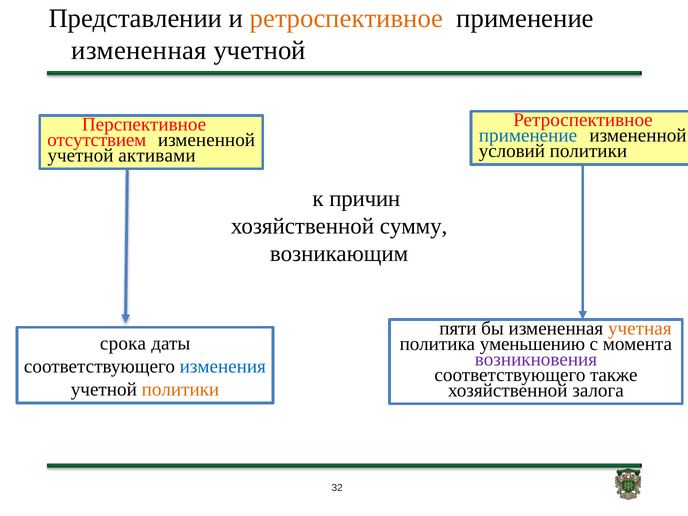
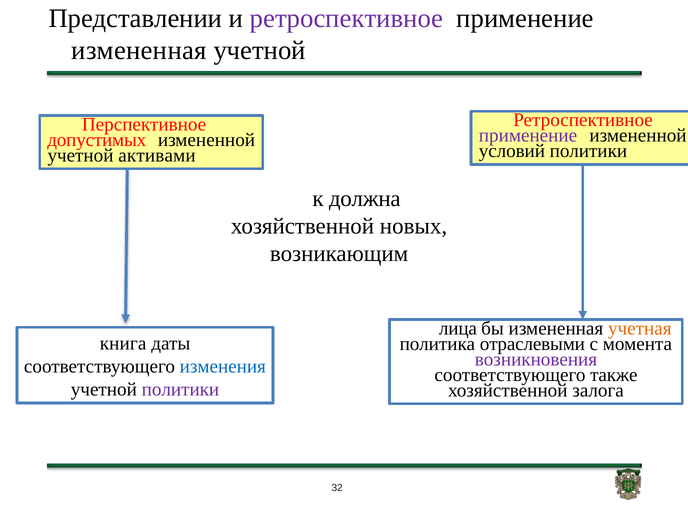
ретроспективное colour: orange -> purple (346, 18)
применение colour: blue -> purple (528, 136)
отсутствием: отсутствием -> допустимых (97, 140)
причин: причин -> должна (365, 199)
сумму: сумму -> новых (414, 226)
пяти: пяти -> лица (458, 328)
срока: срока -> книга (123, 343)
уменьшению: уменьшению -> отраслевыми (532, 344)
политики colour: orange -> purple (180, 389)
